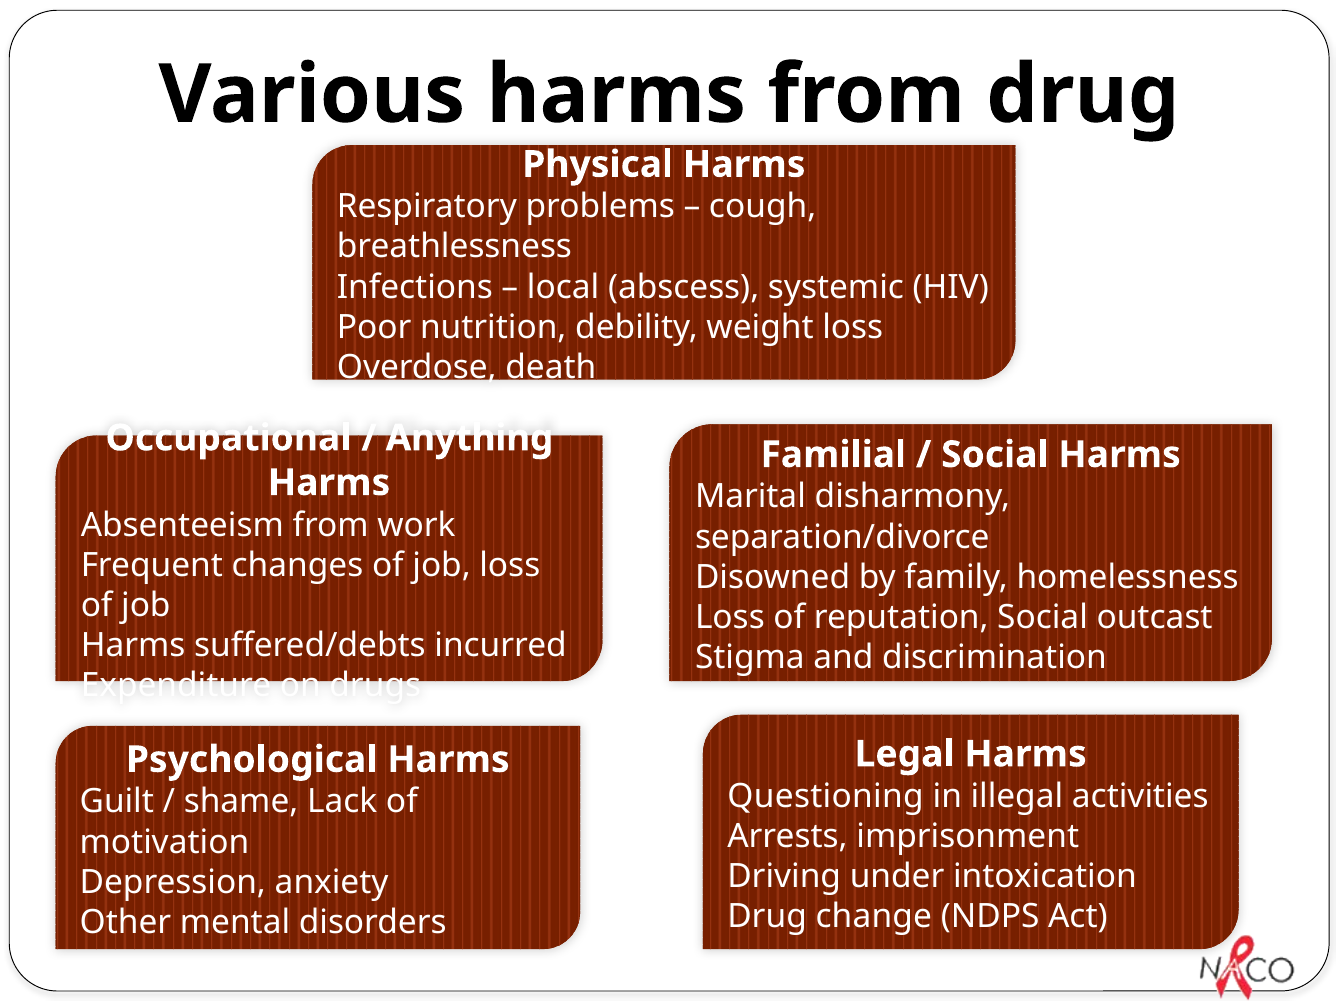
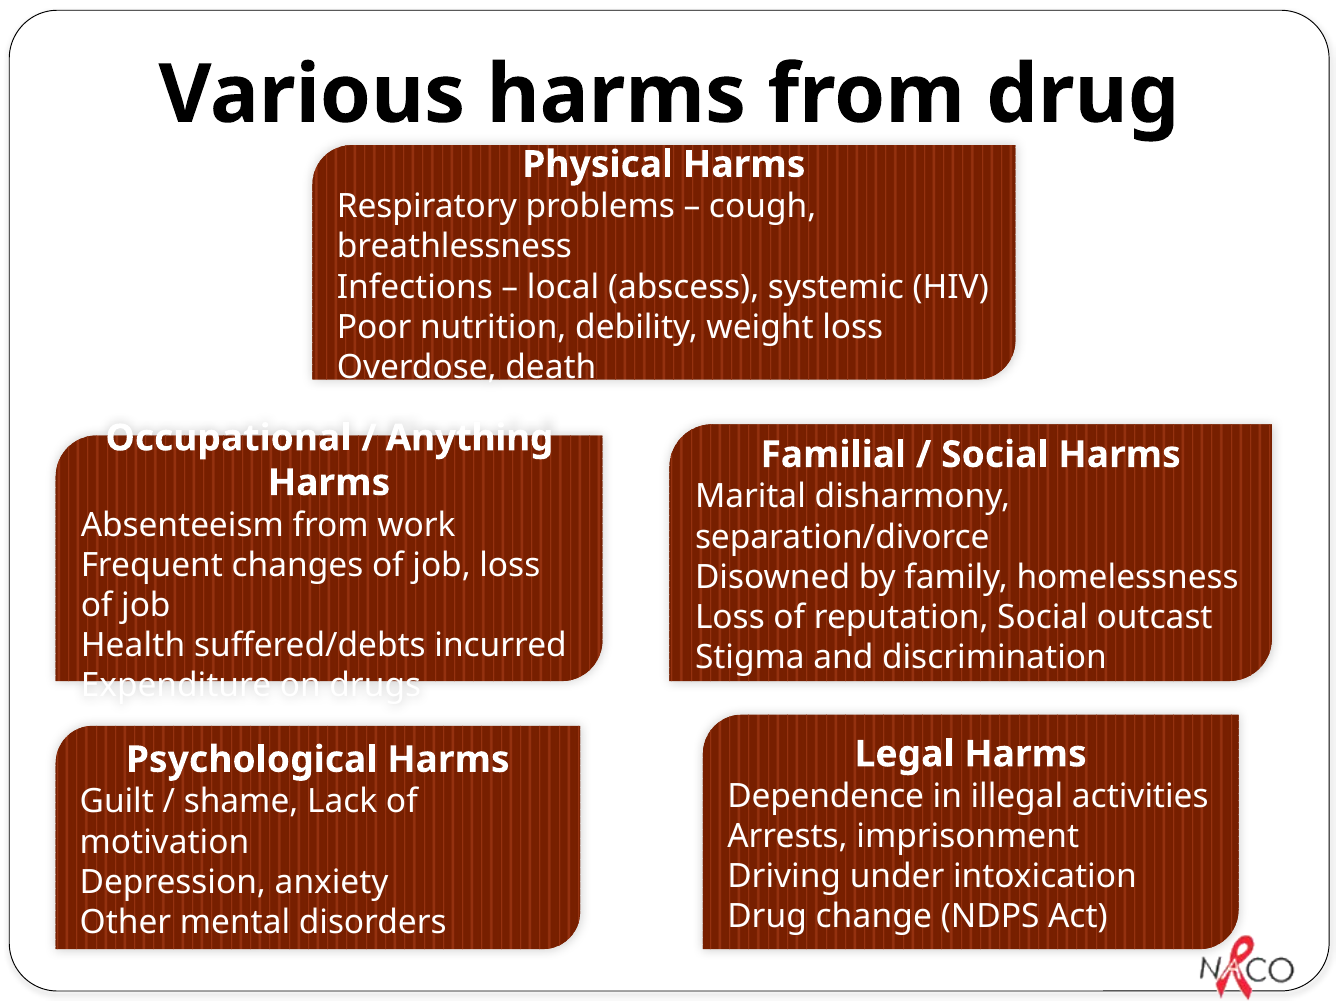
Harms: Harms -> Health (133, 645)
Questioning: Questioning -> Dependence (826, 796)
